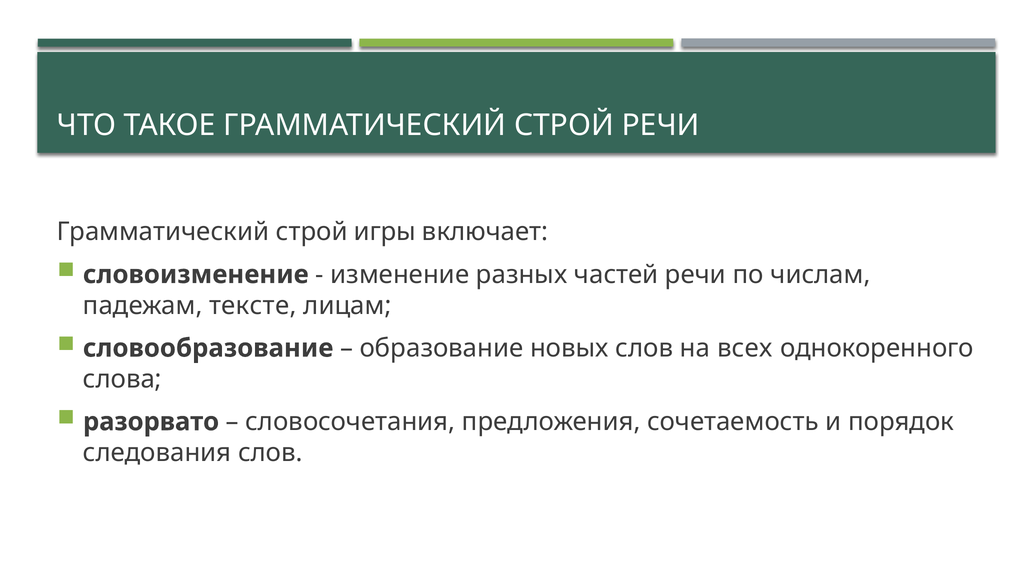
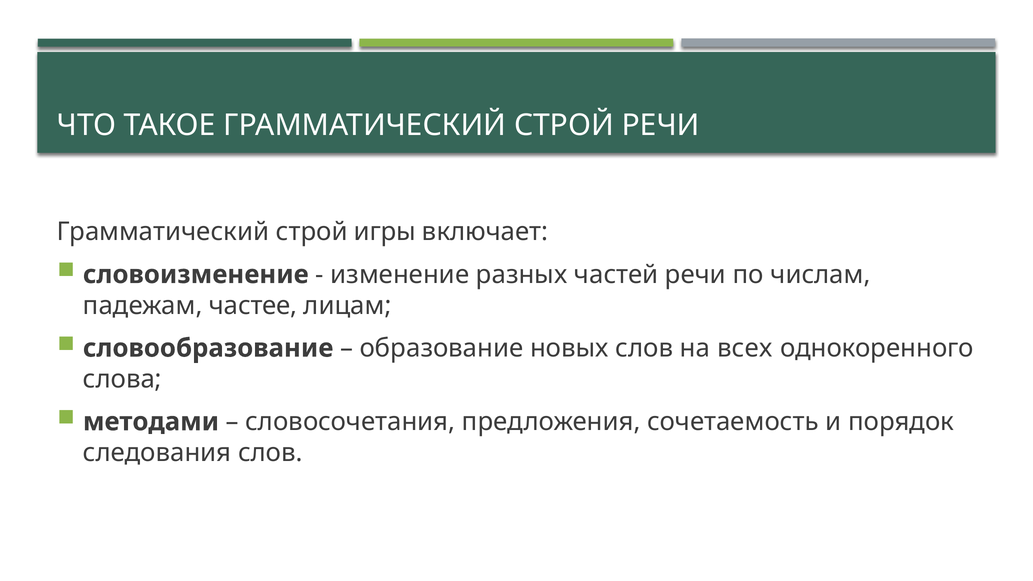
тексте: тексте -> частее (253, 306)
разорвато: разорвато -> методами (151, 422)
